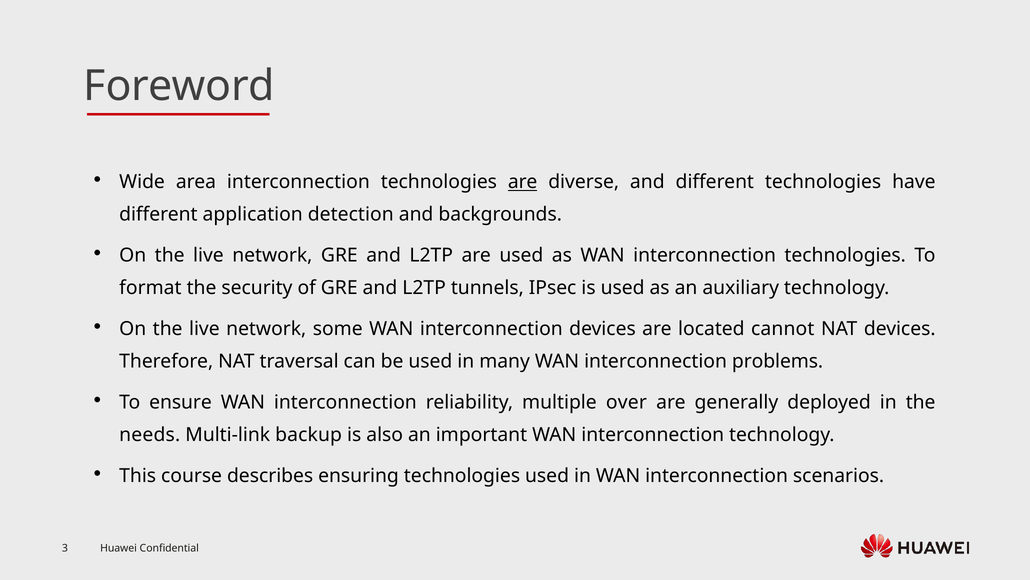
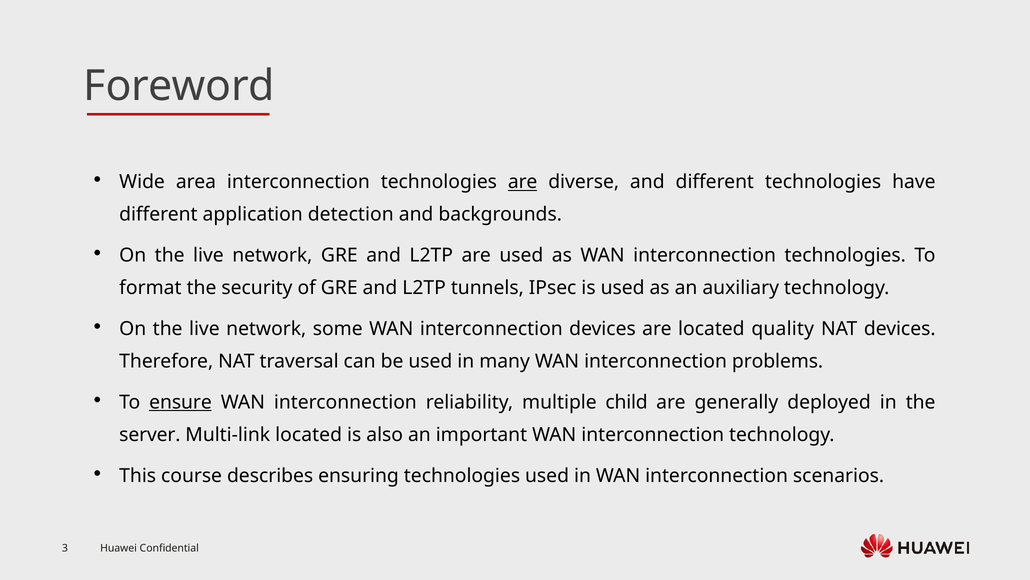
cannot: cannot -> quality (783, 328)
ensure underline: none -> present (181, 402)
over: over -> child (627, 402)
needs: needs -> server (150, 434)
Multi-link backup: backup -> located (309, 434)
